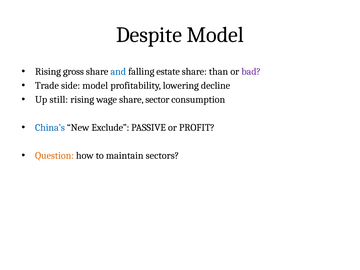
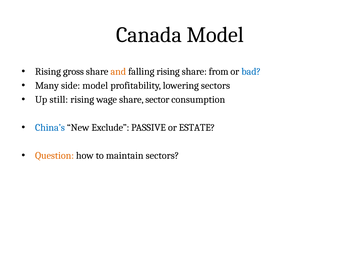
Despite: Despite -> Canada (149, 35)
and colour: blue -> orange (118, 72)
falling estate: estate -> rising (168, 72)
than: than -> from (219, 72)
bad colour: purple -> blue (251, 72)
Trade: Trade -> Many (47, 86)
lowering decline: decline -> sectors (215, 86)
PROFIT: PROFIT -> ESTATE (197, 128)
